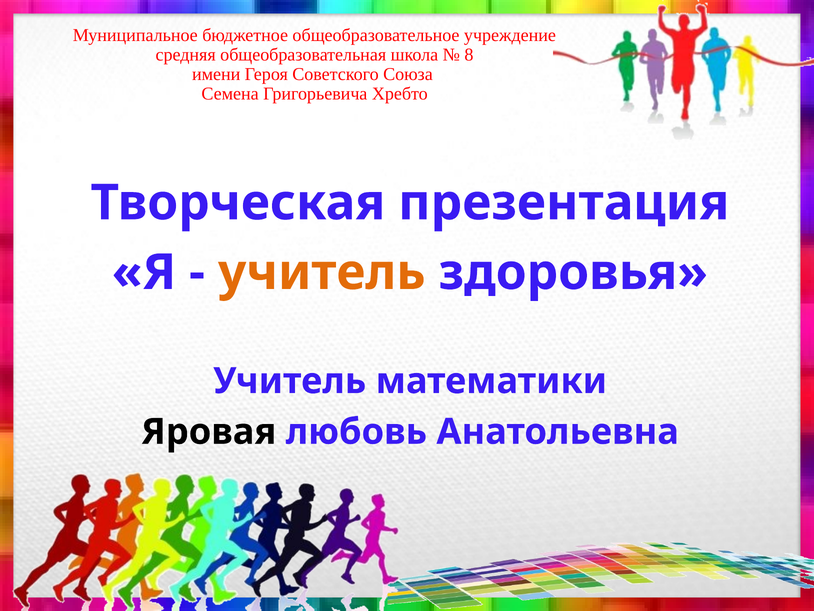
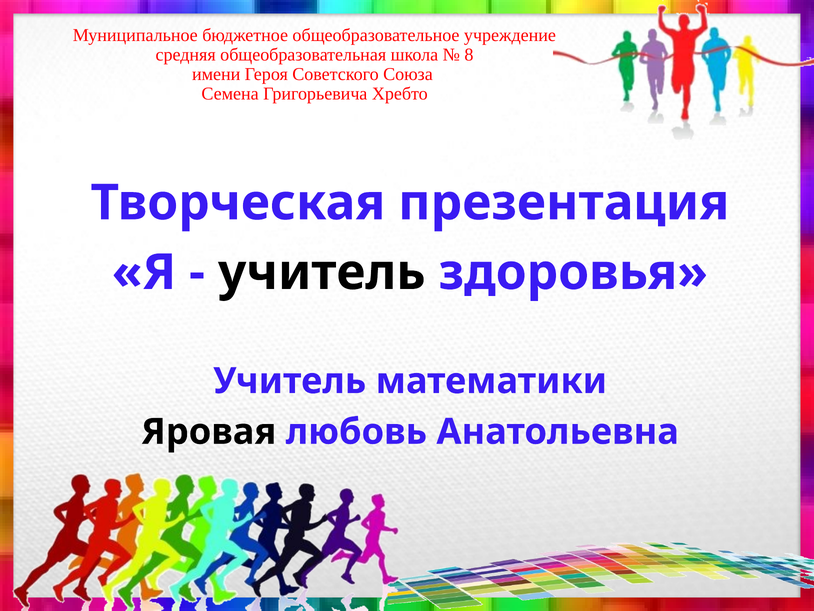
учитель colour: orange -> black (322, 272)
